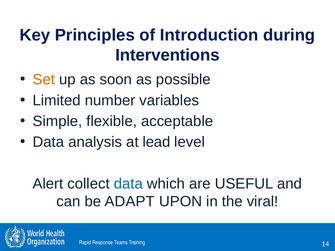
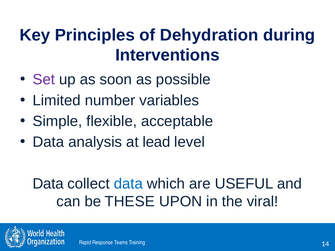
Introduction: Introduction -> Dehydration (209, 35)
Set colour: orange -> purple (44, 80)
Alert: Alert -> Data (48, 184)
ADAPT: ADAPT -> THESE (130, 202)
